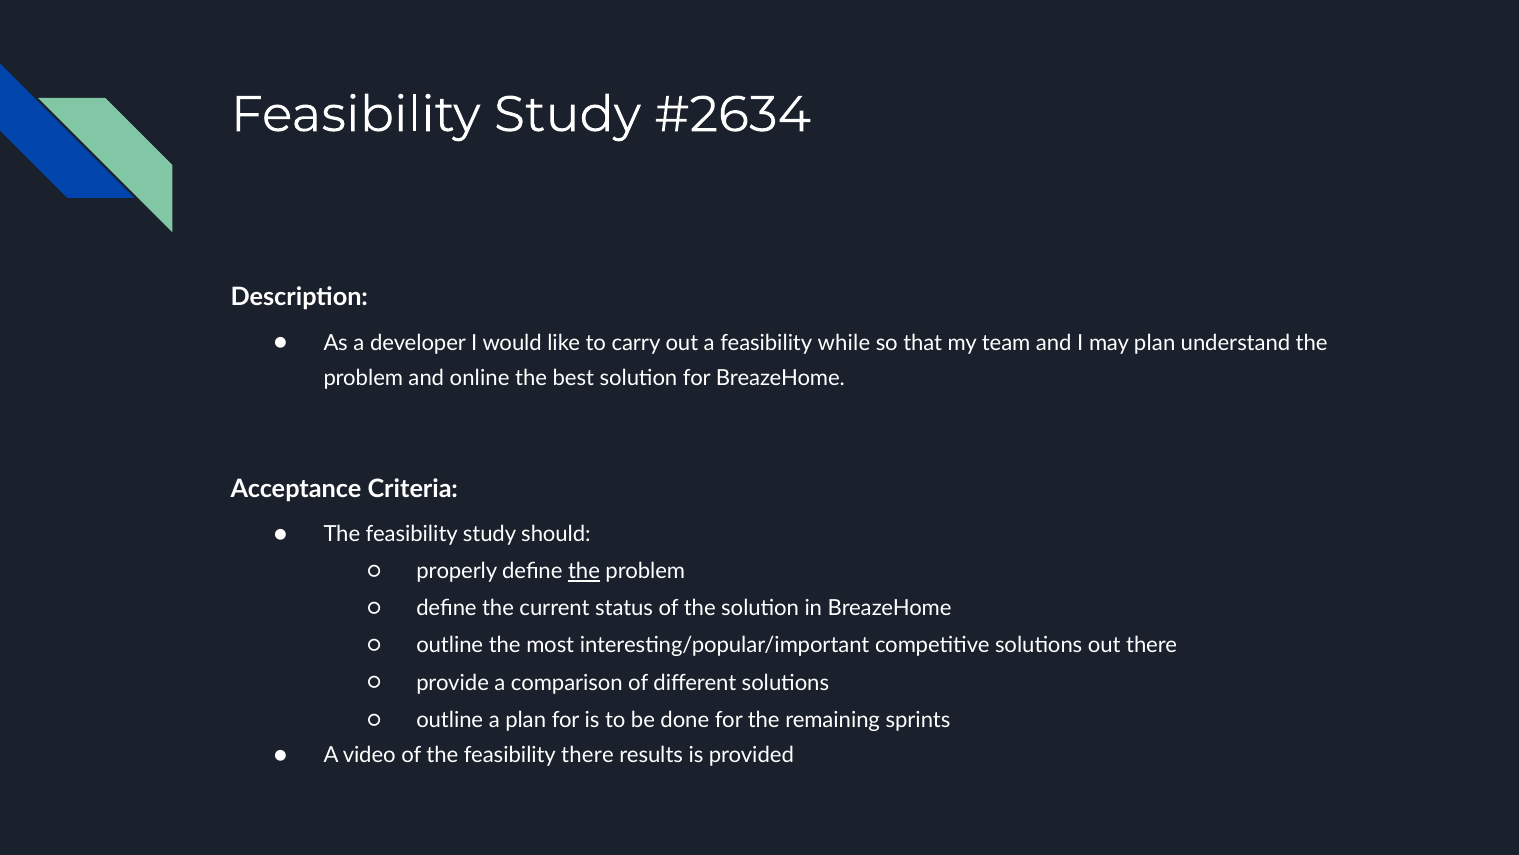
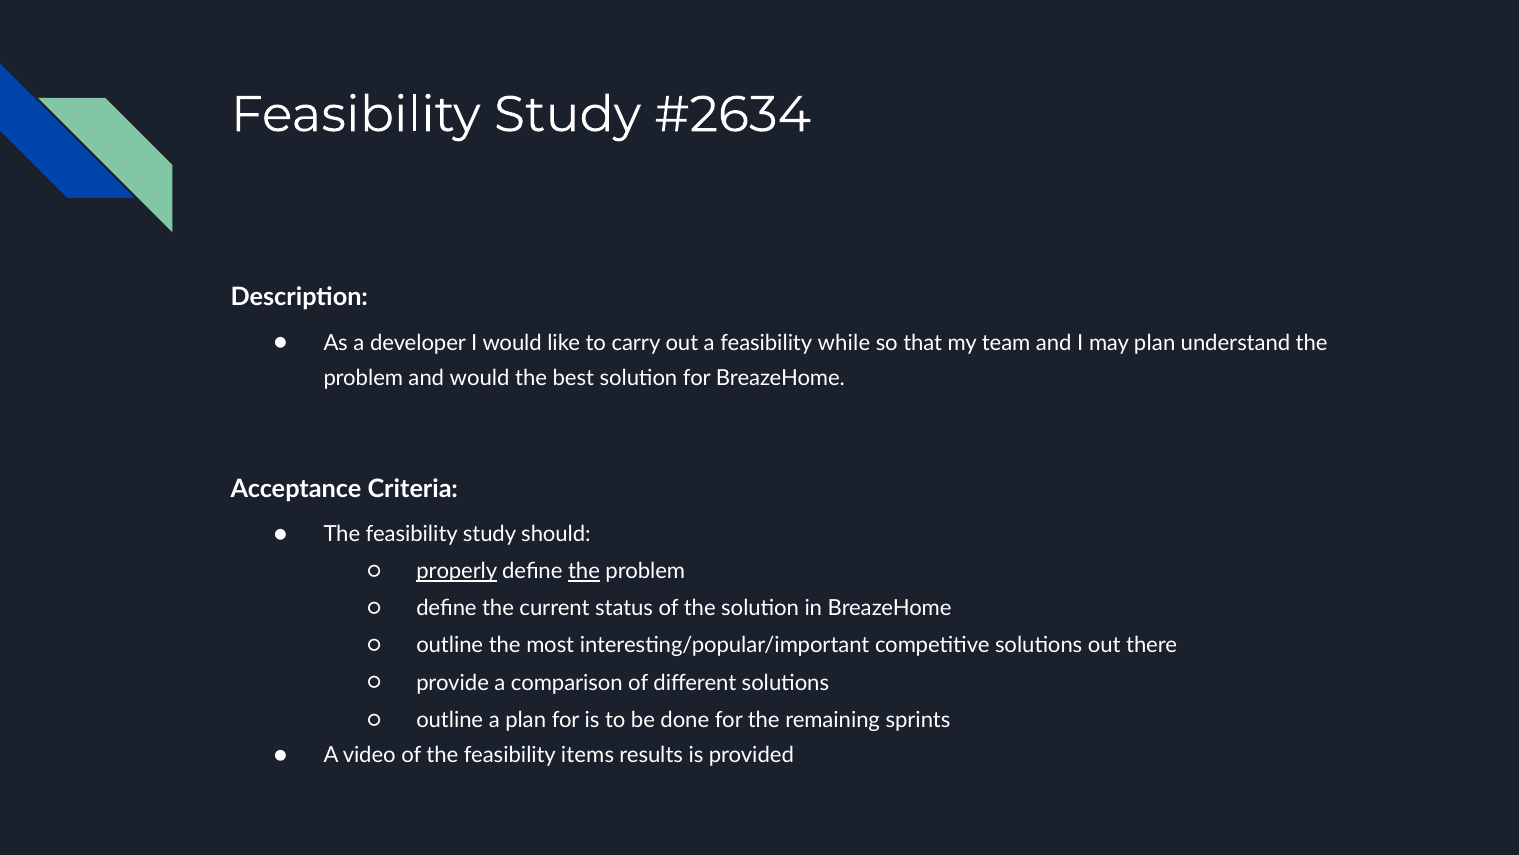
and online: online -> would (480, 378)
properly underline: none -> present (457, 571)
feasibility there: there -> items (588, 755)
